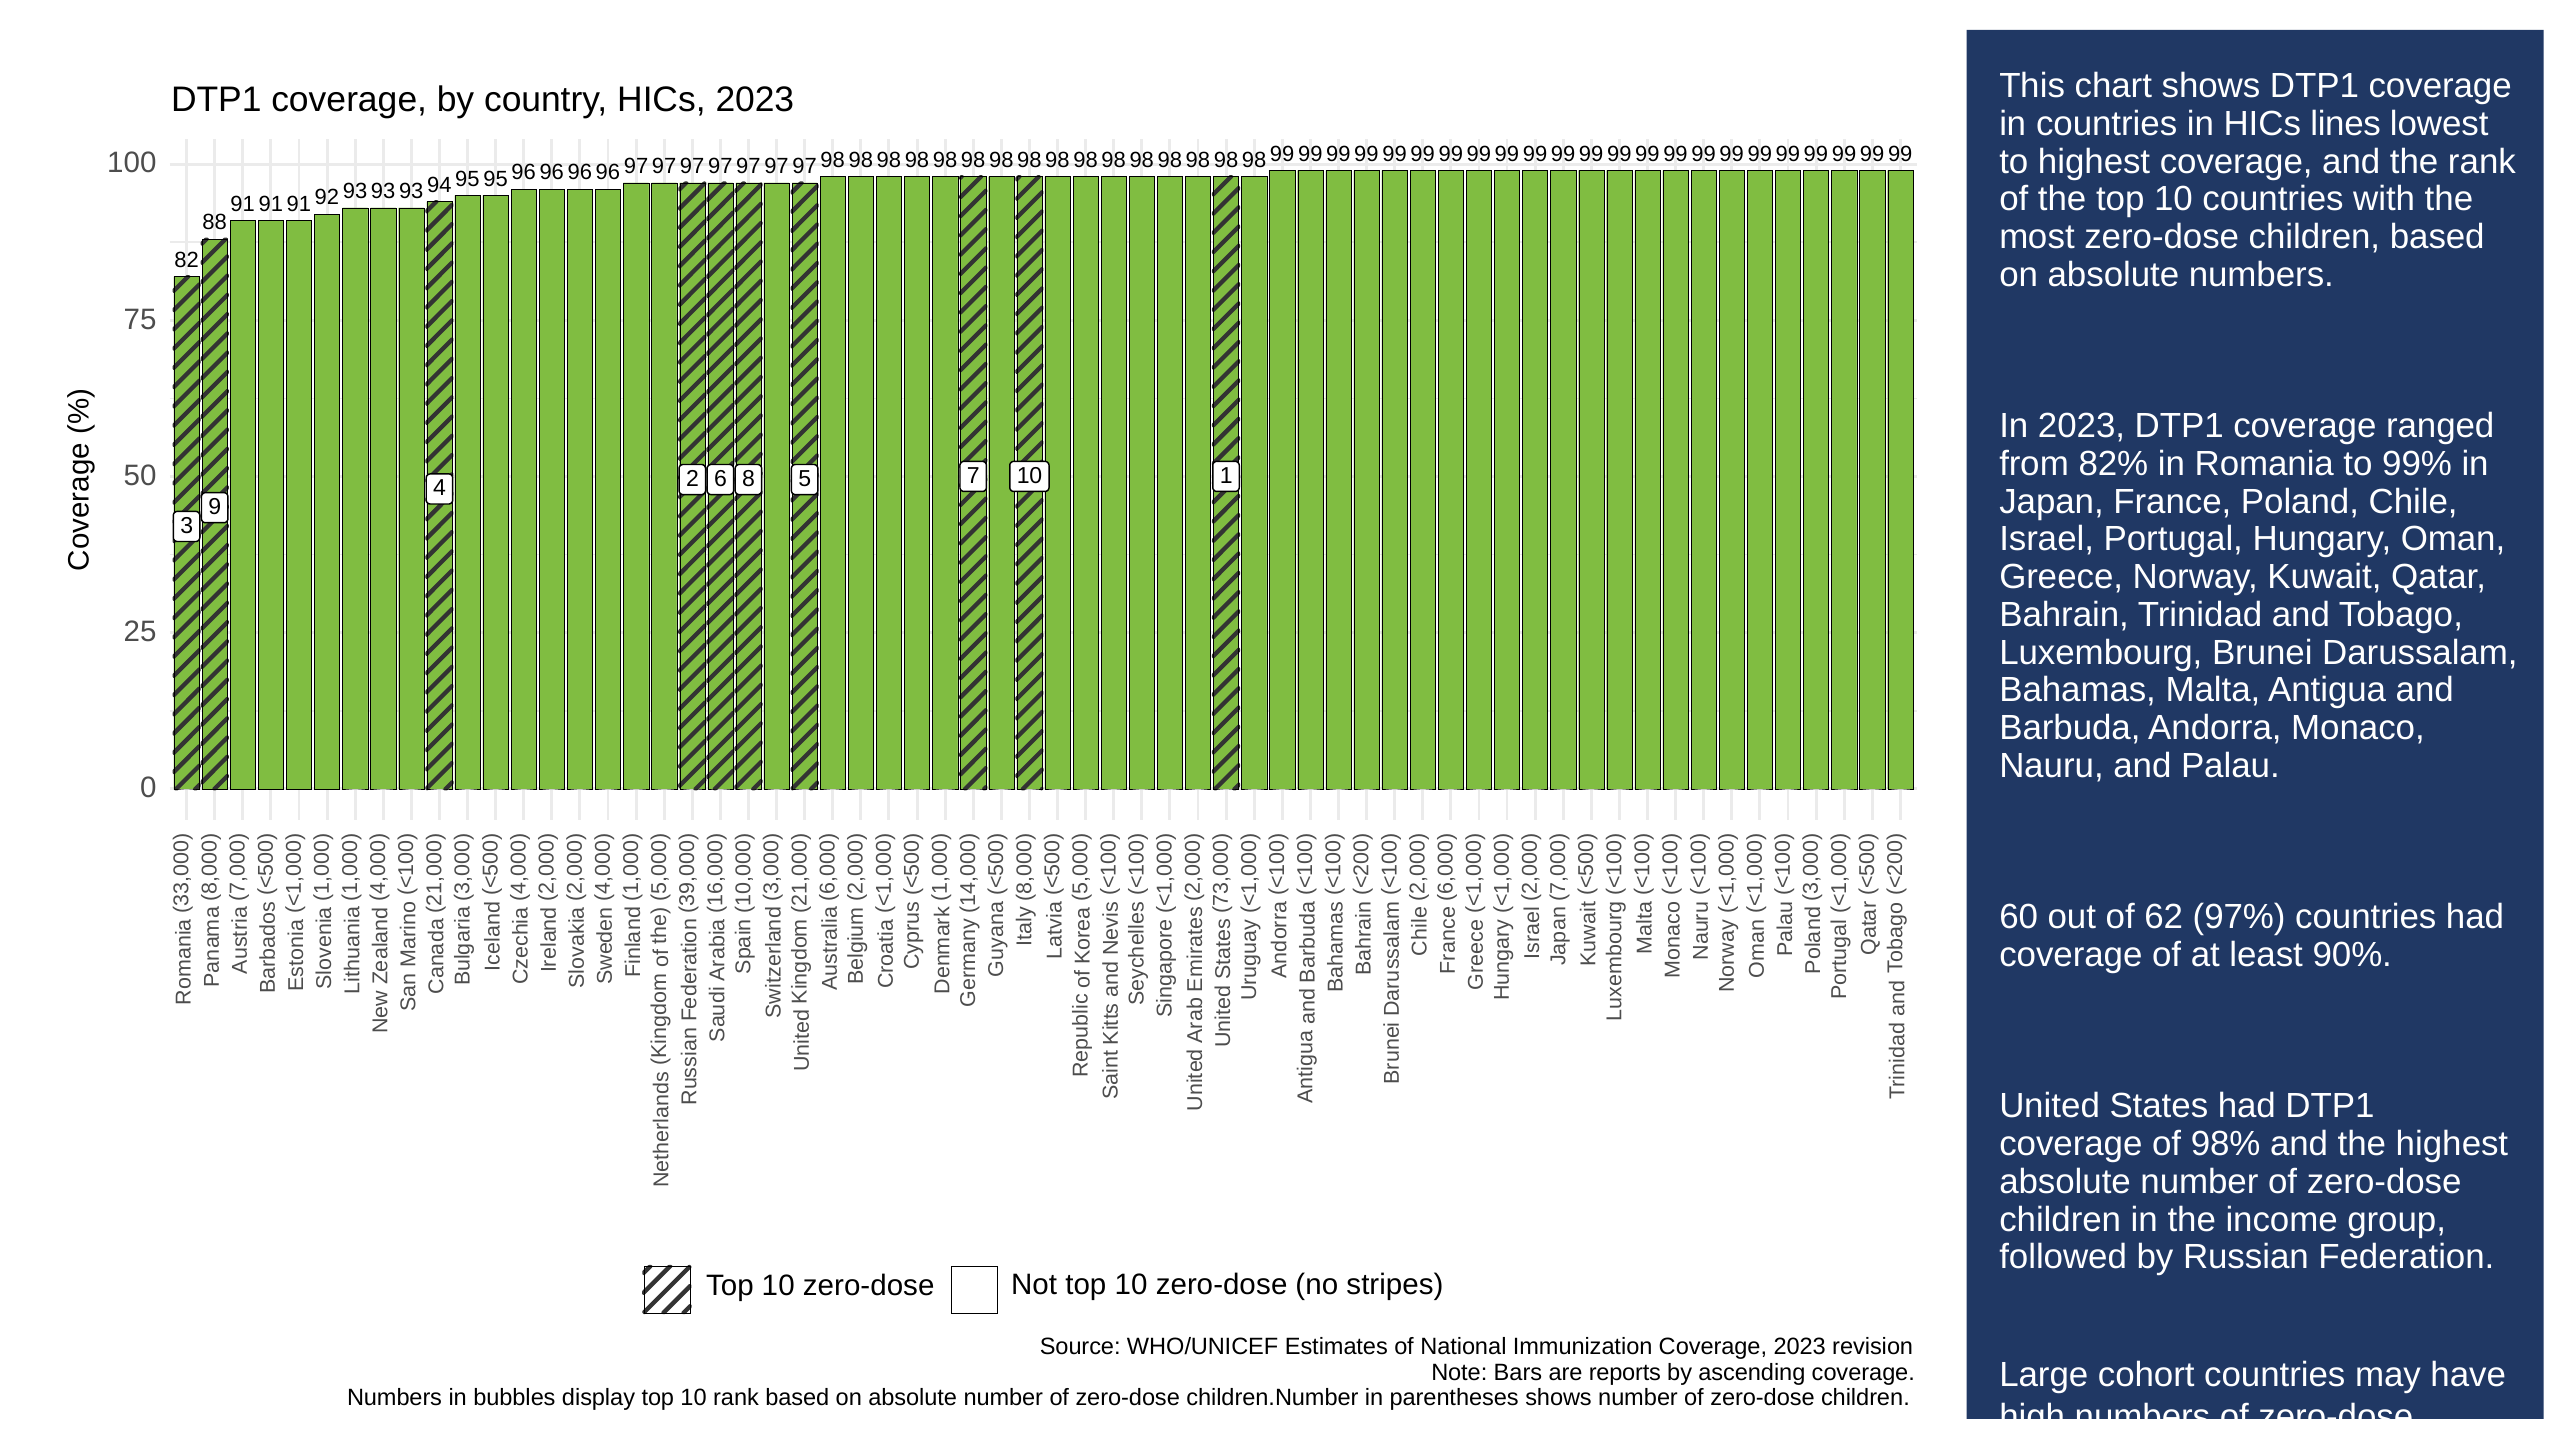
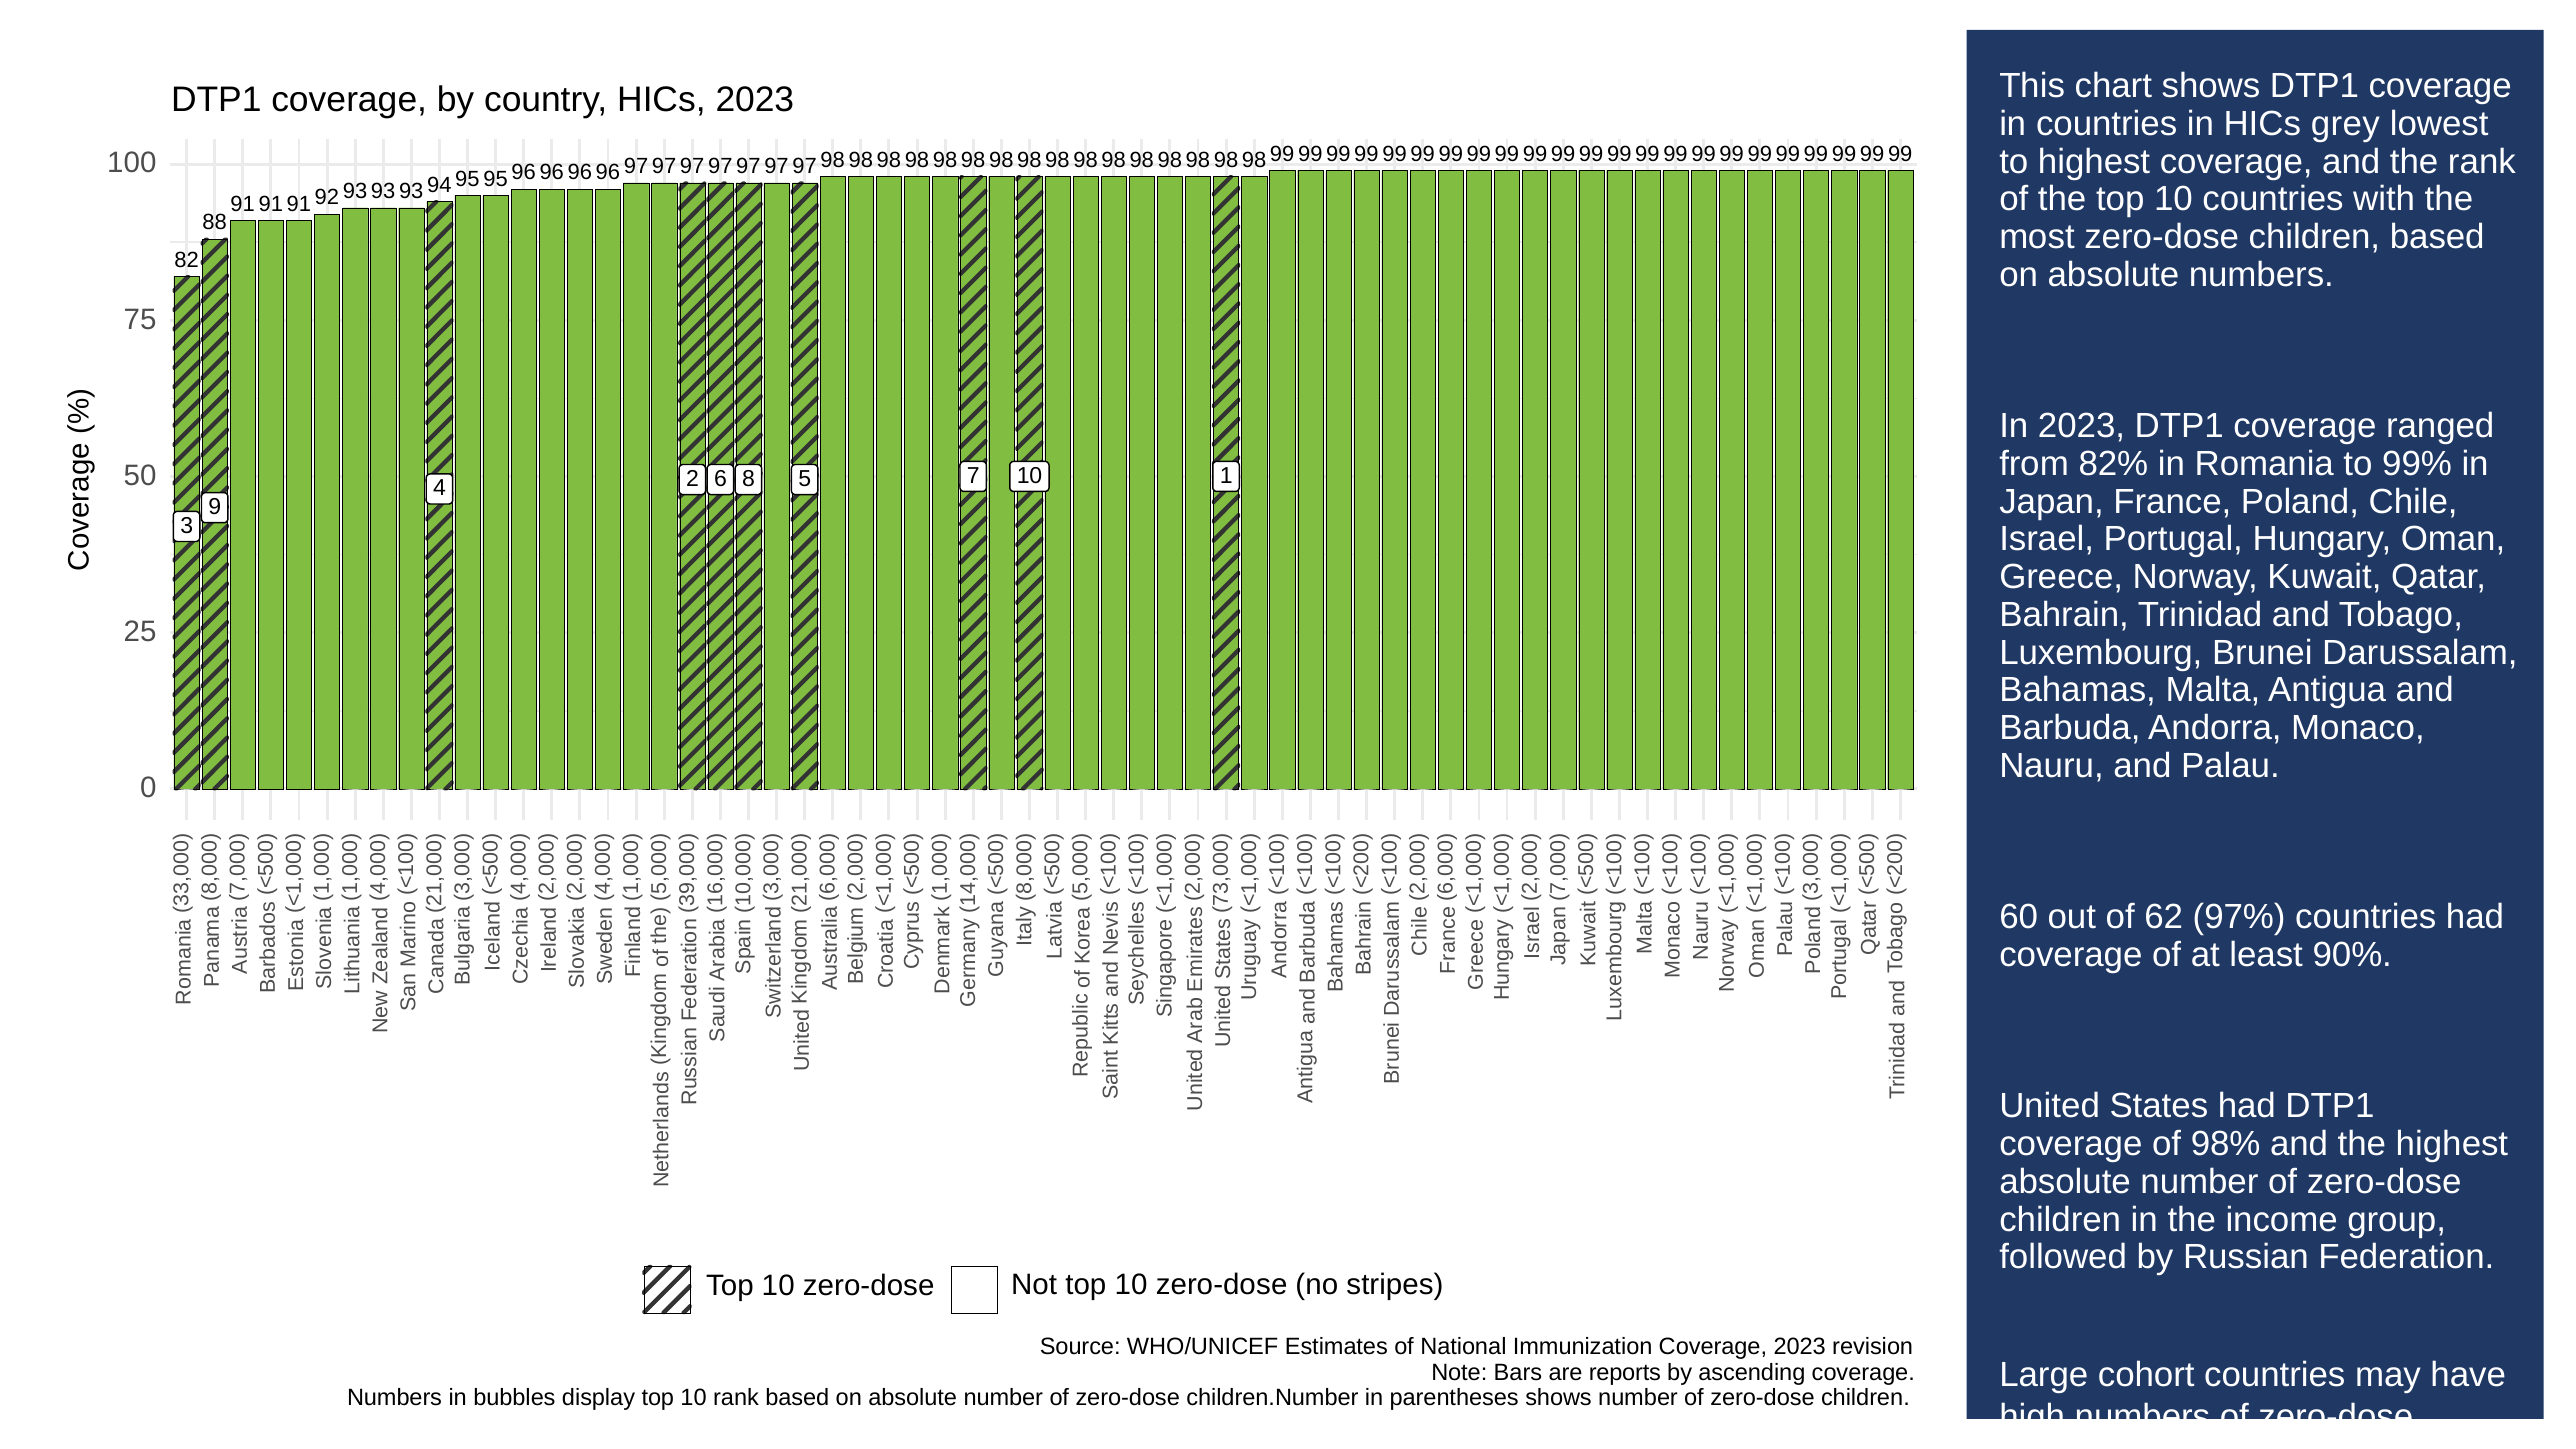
lines: lines -> grey (2345, 124)
